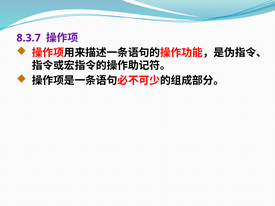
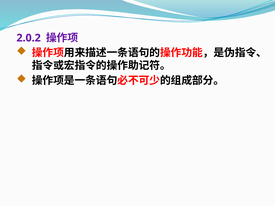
8.3.7: 8.3.7 -> 2.0.2 (29, 38)
